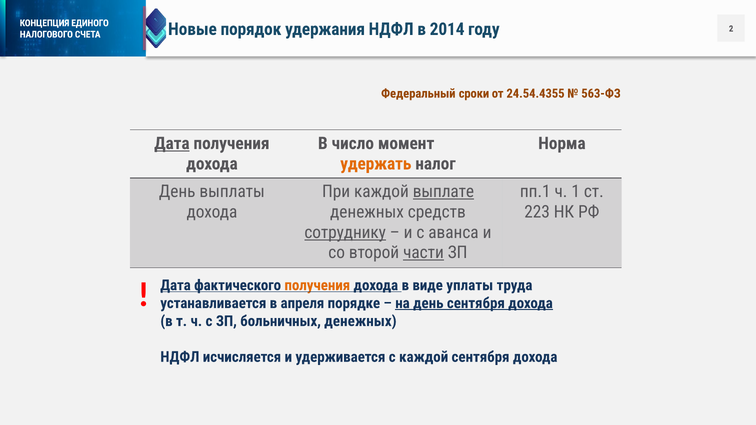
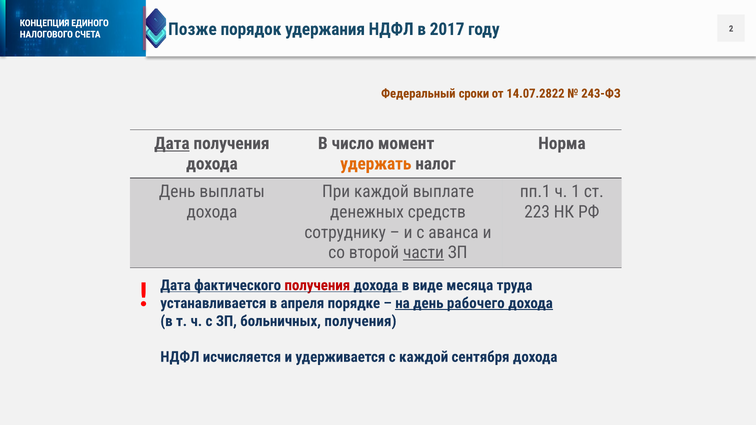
Новые: Новые -> Позже (192, 29)
2014: 2014 -> 2017 (447, 29)
24.54.4355: 24.54.4355 -> 14.07.2822 (535, 94)
563-ФЗ: 563-ФЗ -> 243-ФЗ (601, 94)
выплате underline: present -> none (443, 192)
сотруднику underline: present -> none (345, 233)
получения colour: orange -> red (317, 285)
уплаты: уплаты -> месяца (470, 285)
день сентября: сентября -> рабочего (476, 303)
больничных денежных: денежных -> получения (360, 321)
